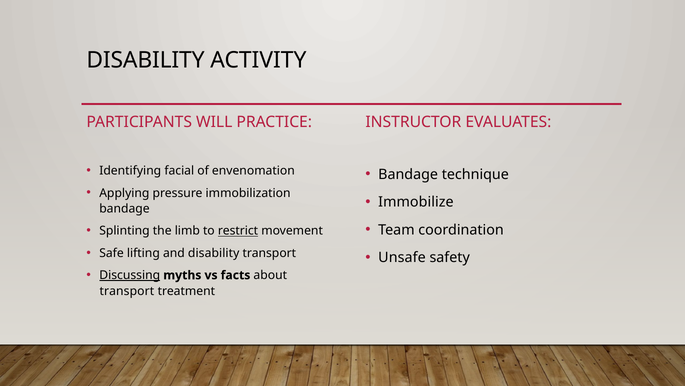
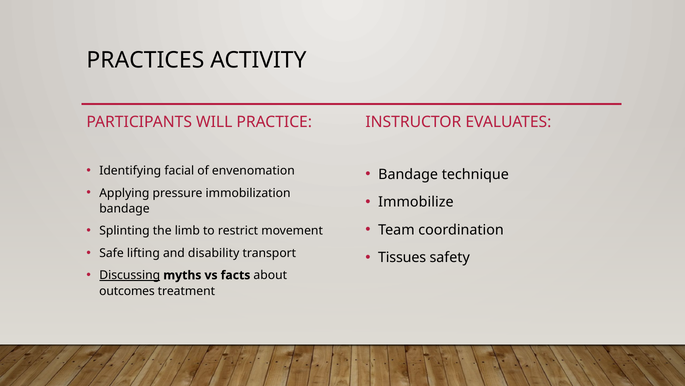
DISABILITY: DISABILITY -> PRACTICES (145, 60)
restrict underline: present -> none (238, 230)
Unsafe: Unsafe -> Tissues (402, 257)
transport: transport -> outcomes (127, 290)
